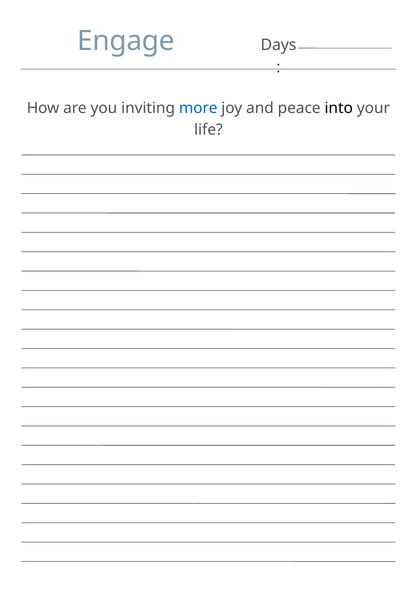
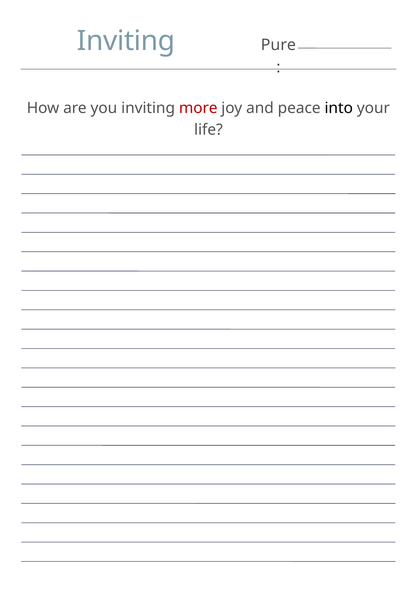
Engage: Engage -> Inviting (126, 41)
Days: Days -> Pure (278, 45)
more colour: blue -> red (198, 108)
